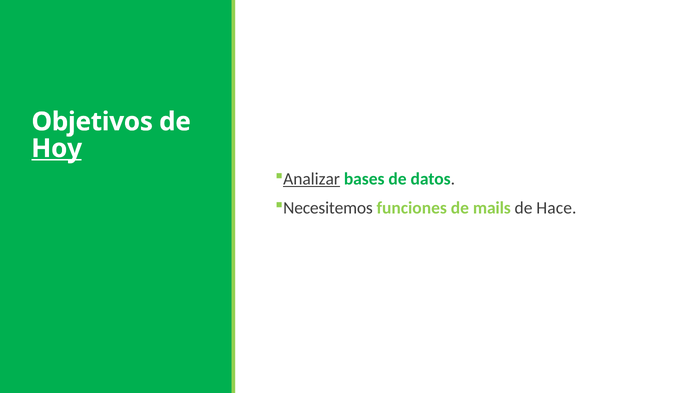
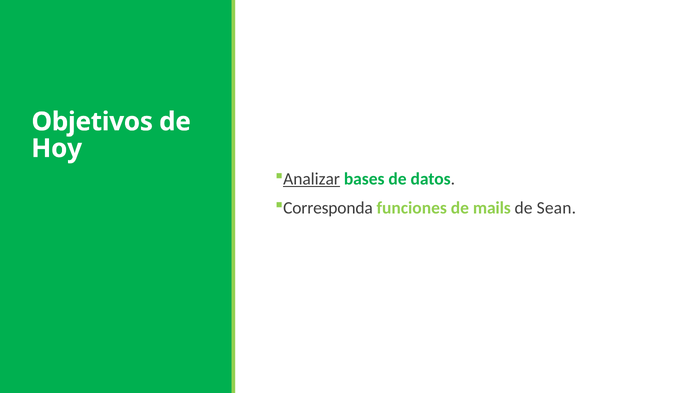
Hoy underline: present -> none (57, 148)
Necesitemos: Necesitemos -> Corresponda (328, 208)
Hace: Hace -> Sean (556, 208)
